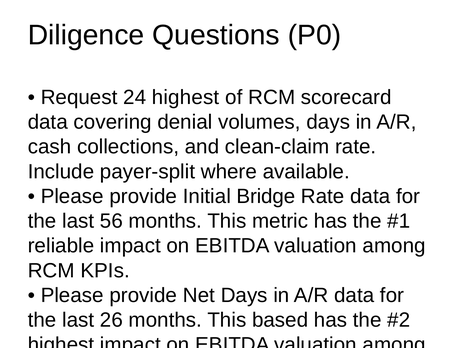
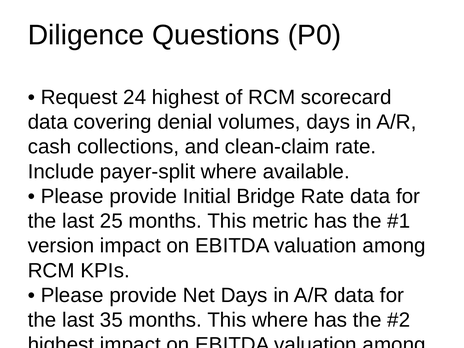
56: 56 -> 25 (111, 221)
reliable: reliable -> version (61, 246)
26: 26 -> 35 (111, 320)
This based: based -> where (280, 320)
